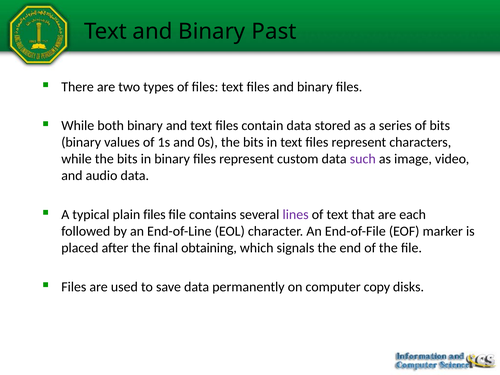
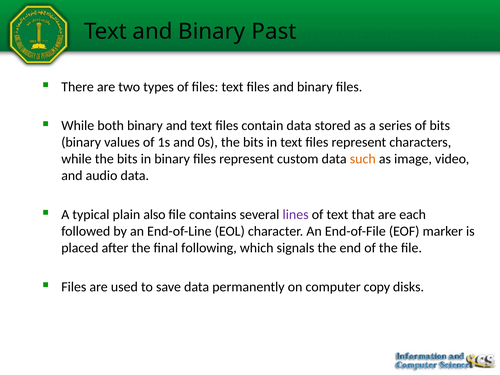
such colour: purple -> orange (363, 159)
plain files: files -> also (154, 215)
obtaining: obtaining -> following (209, 248)
